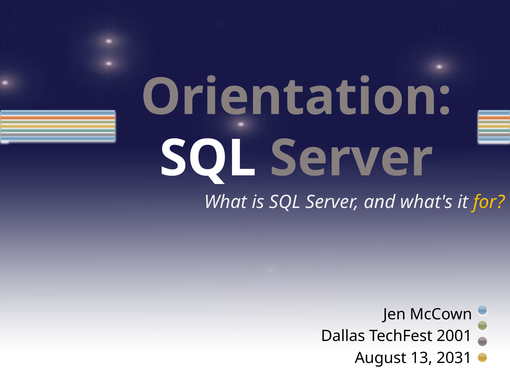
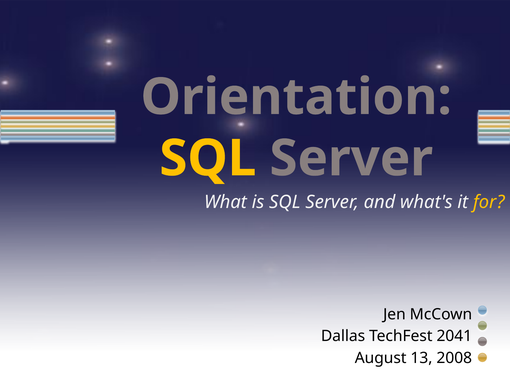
SQL colour: white -> yellow (208, 158)
2001: 2001 -> 2041 (454, 336)
2031: 2031 -> 2008 (454, 358)
